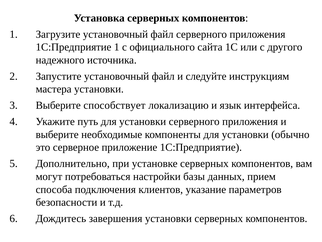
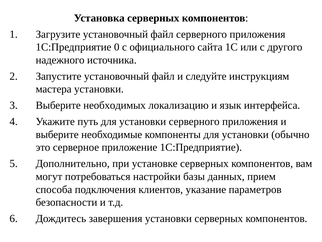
1С:Предприятие 1: 1 -> 0 (117, 47)
способствует: способствует -> необходимых (115, 105)
